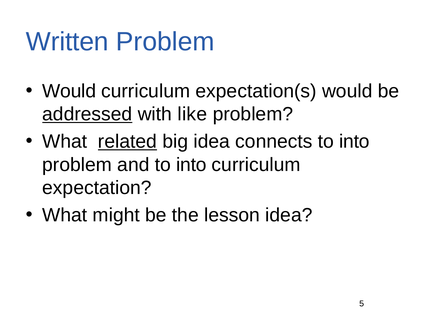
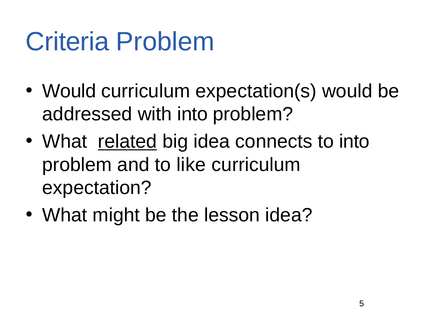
Written: Written -> Criteria (67, 42)
addressed underline: present -> none (87, 114)
with like: like -> into (193, 114)
and to into: into -> like (191, 165)
